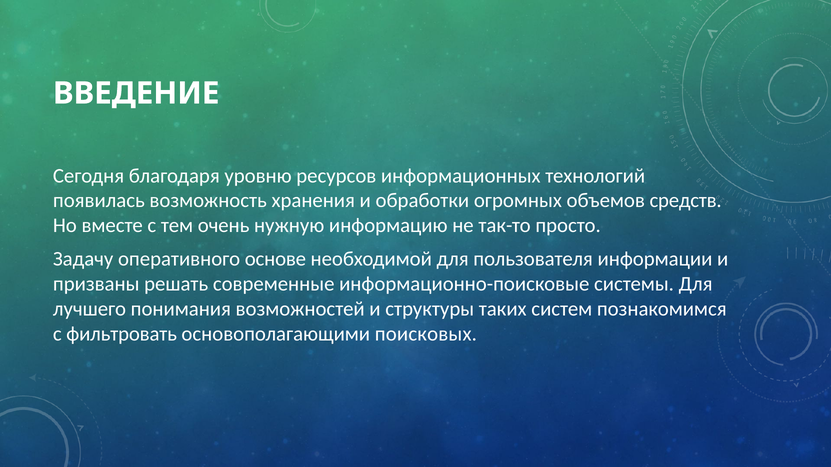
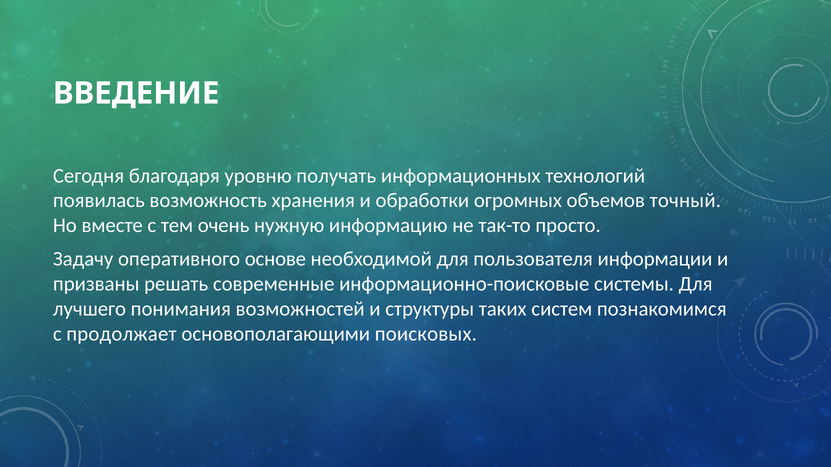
ресурсов: ресурсов -> получать (336, 176)
средств: средств -> точный (685, 201)
фильтровать: фильтровать -> продолжает (121, 334)
